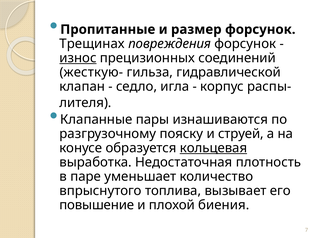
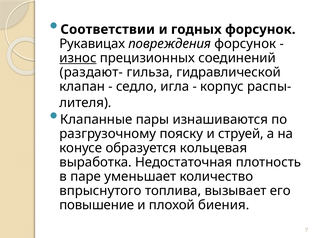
Пропитанные: Пропитанные -> Соответствии (108, 29)
размер: размер -> годных (196, 29)
Трещинах: Трещинах -> Рукавицах (92, 44)
жесткую-: жесткую- -> раздают- (91, 72)
кольцевая underline: present -> none (213, 148)
